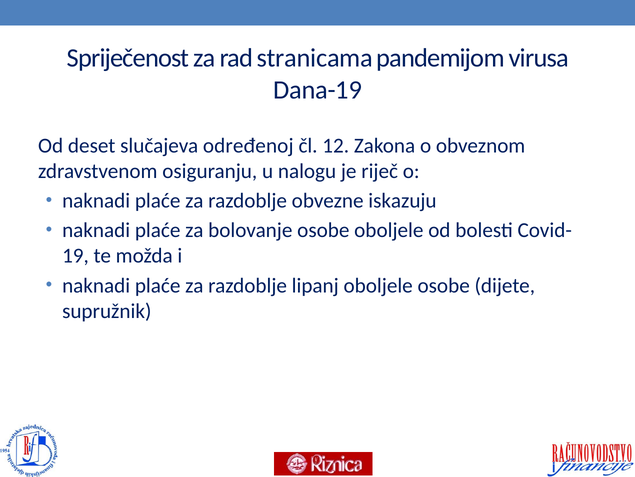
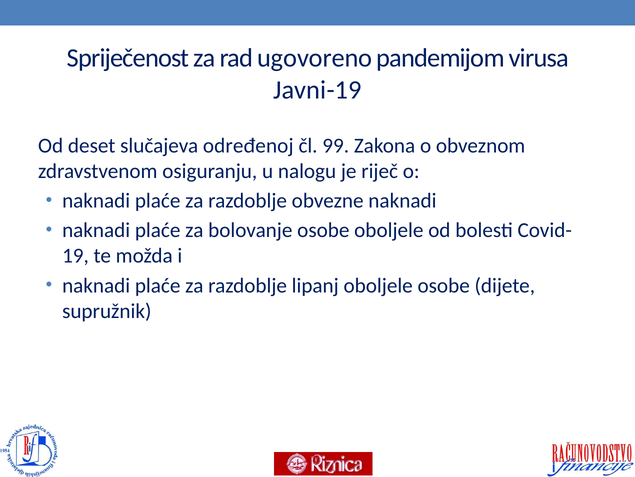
stranicama: stranicama -> ugovoreno (315, 58)
Dana-19: Dana-19 -> Javni-19 (317, 90)
12: 12 -> 99 (336, 145)
obvezne iskazuju: iskazuju -> naknadi (402, 201)
